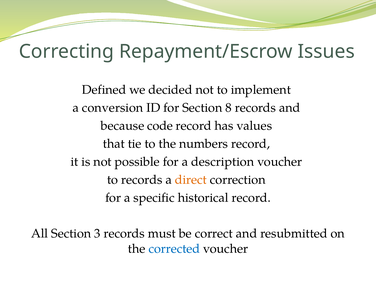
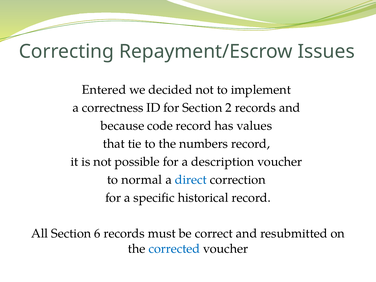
Defined: Defined -> Entered (104, 90)
conversion: conversion -> correctness (113, 108)
8: 8 -> 2 (229, 108)
to records: records -> normal (142, 180)
direct colour: orange -> blue (191, 180)
3: 3 -> 6 (97, 234)
